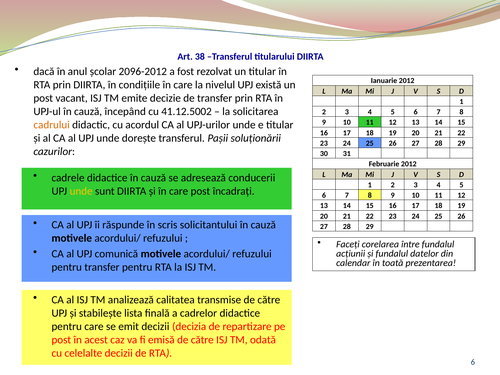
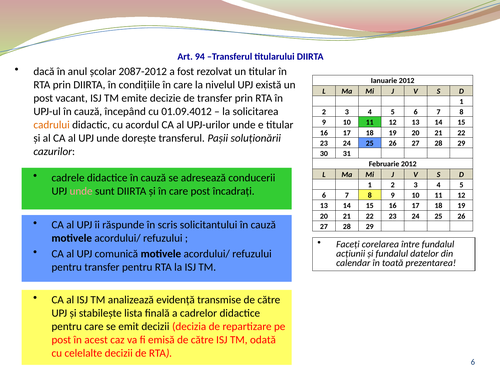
38: 38 -> 94 (200, 57)
2096-2012: 2096-2012 -> 2087-2012 (143, 71)
41.12.5002: 41.12.5002 -> 01.09.4012 (187, 111)
unde colour: yellow -> pink (81, 191)
calitatea: calitatea -> evidenţă (176, 300)
